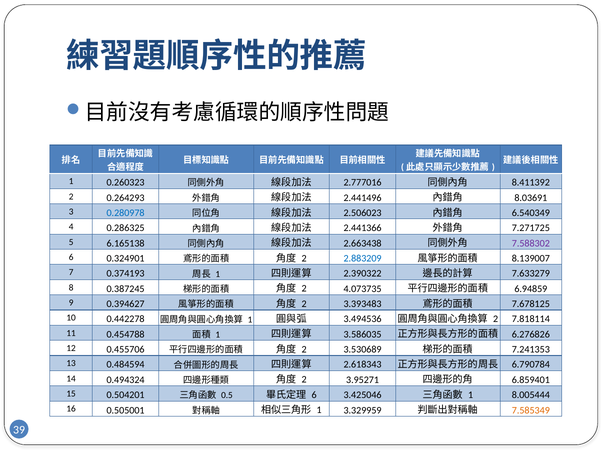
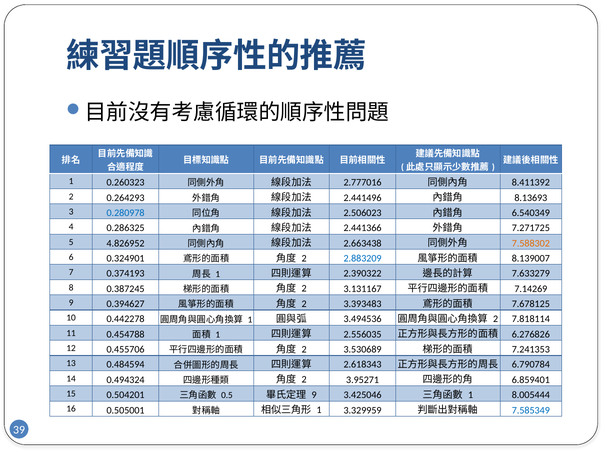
8.03691: 8.03691 -> 8.13693 (531, 198)
6.165138: 6.165138 -> 4.826952 (126, 244)
7.588302 colour: purple -> orange (531, 244)
4.073735: 4.073735 -> 3.131167 (363, 289)
6.94859: 6.94859 -> 7.14269 (531, 289)
3.586035: 3.586035 -> 2.556035 (363, 335)
6: 6 -> 9 (314, 395)
7.585349 colour: orange -> blue (531, 411)
